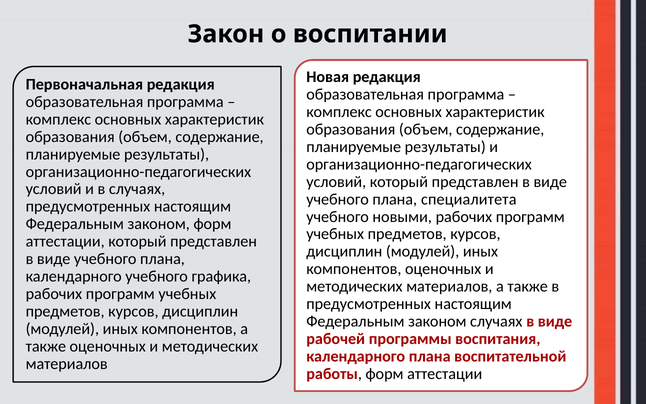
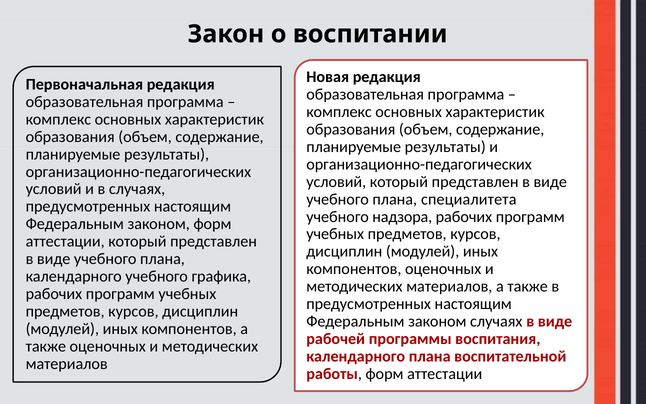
новыми: новыми -> надзора (402, 217)
